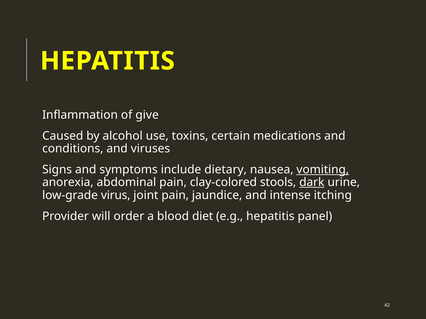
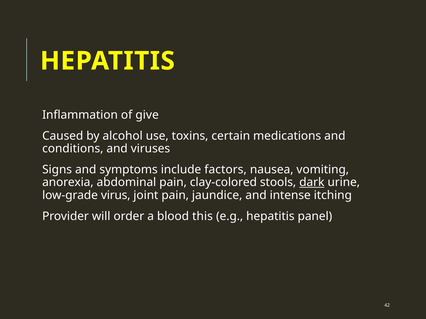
dietary: dietary -> factors (226, 170)
vomiting underline: present -> none (323, 170)
diet: diet -> this (203, 216)
